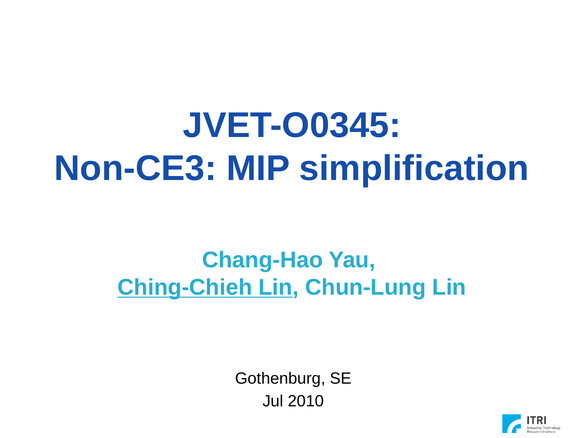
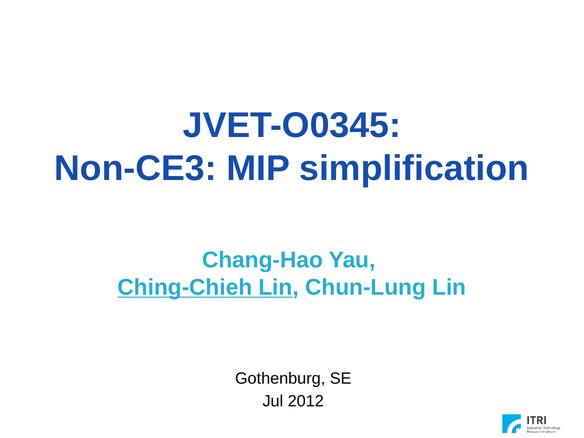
2010: 2010 -> 2012 (306, 401)
